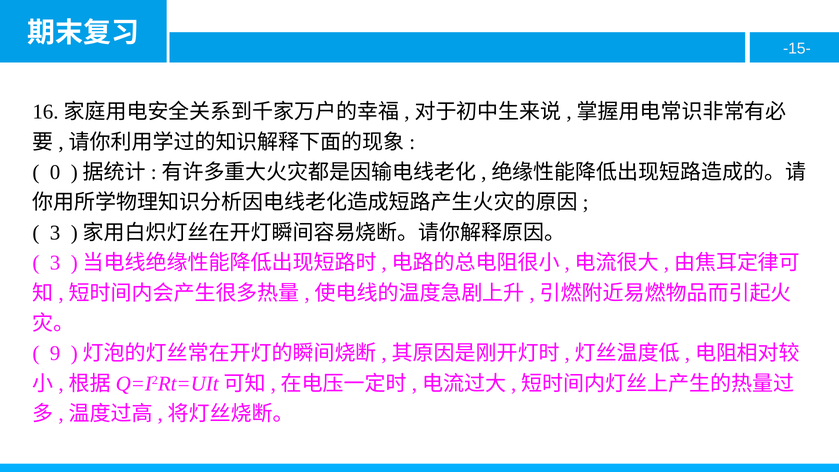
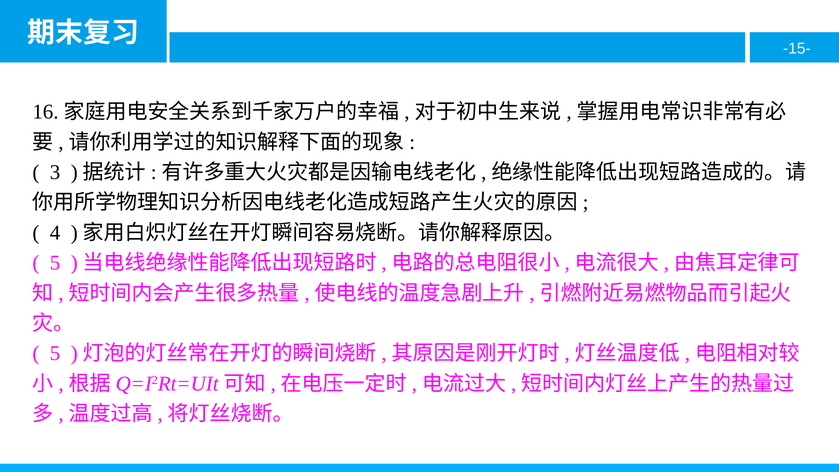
0: 0 -> 3 (55, 172)
3: 3 -> 4 (55, 233)
3: 3 -> 5 (55, 263)
9: 9 -> 5 (55, 353)
